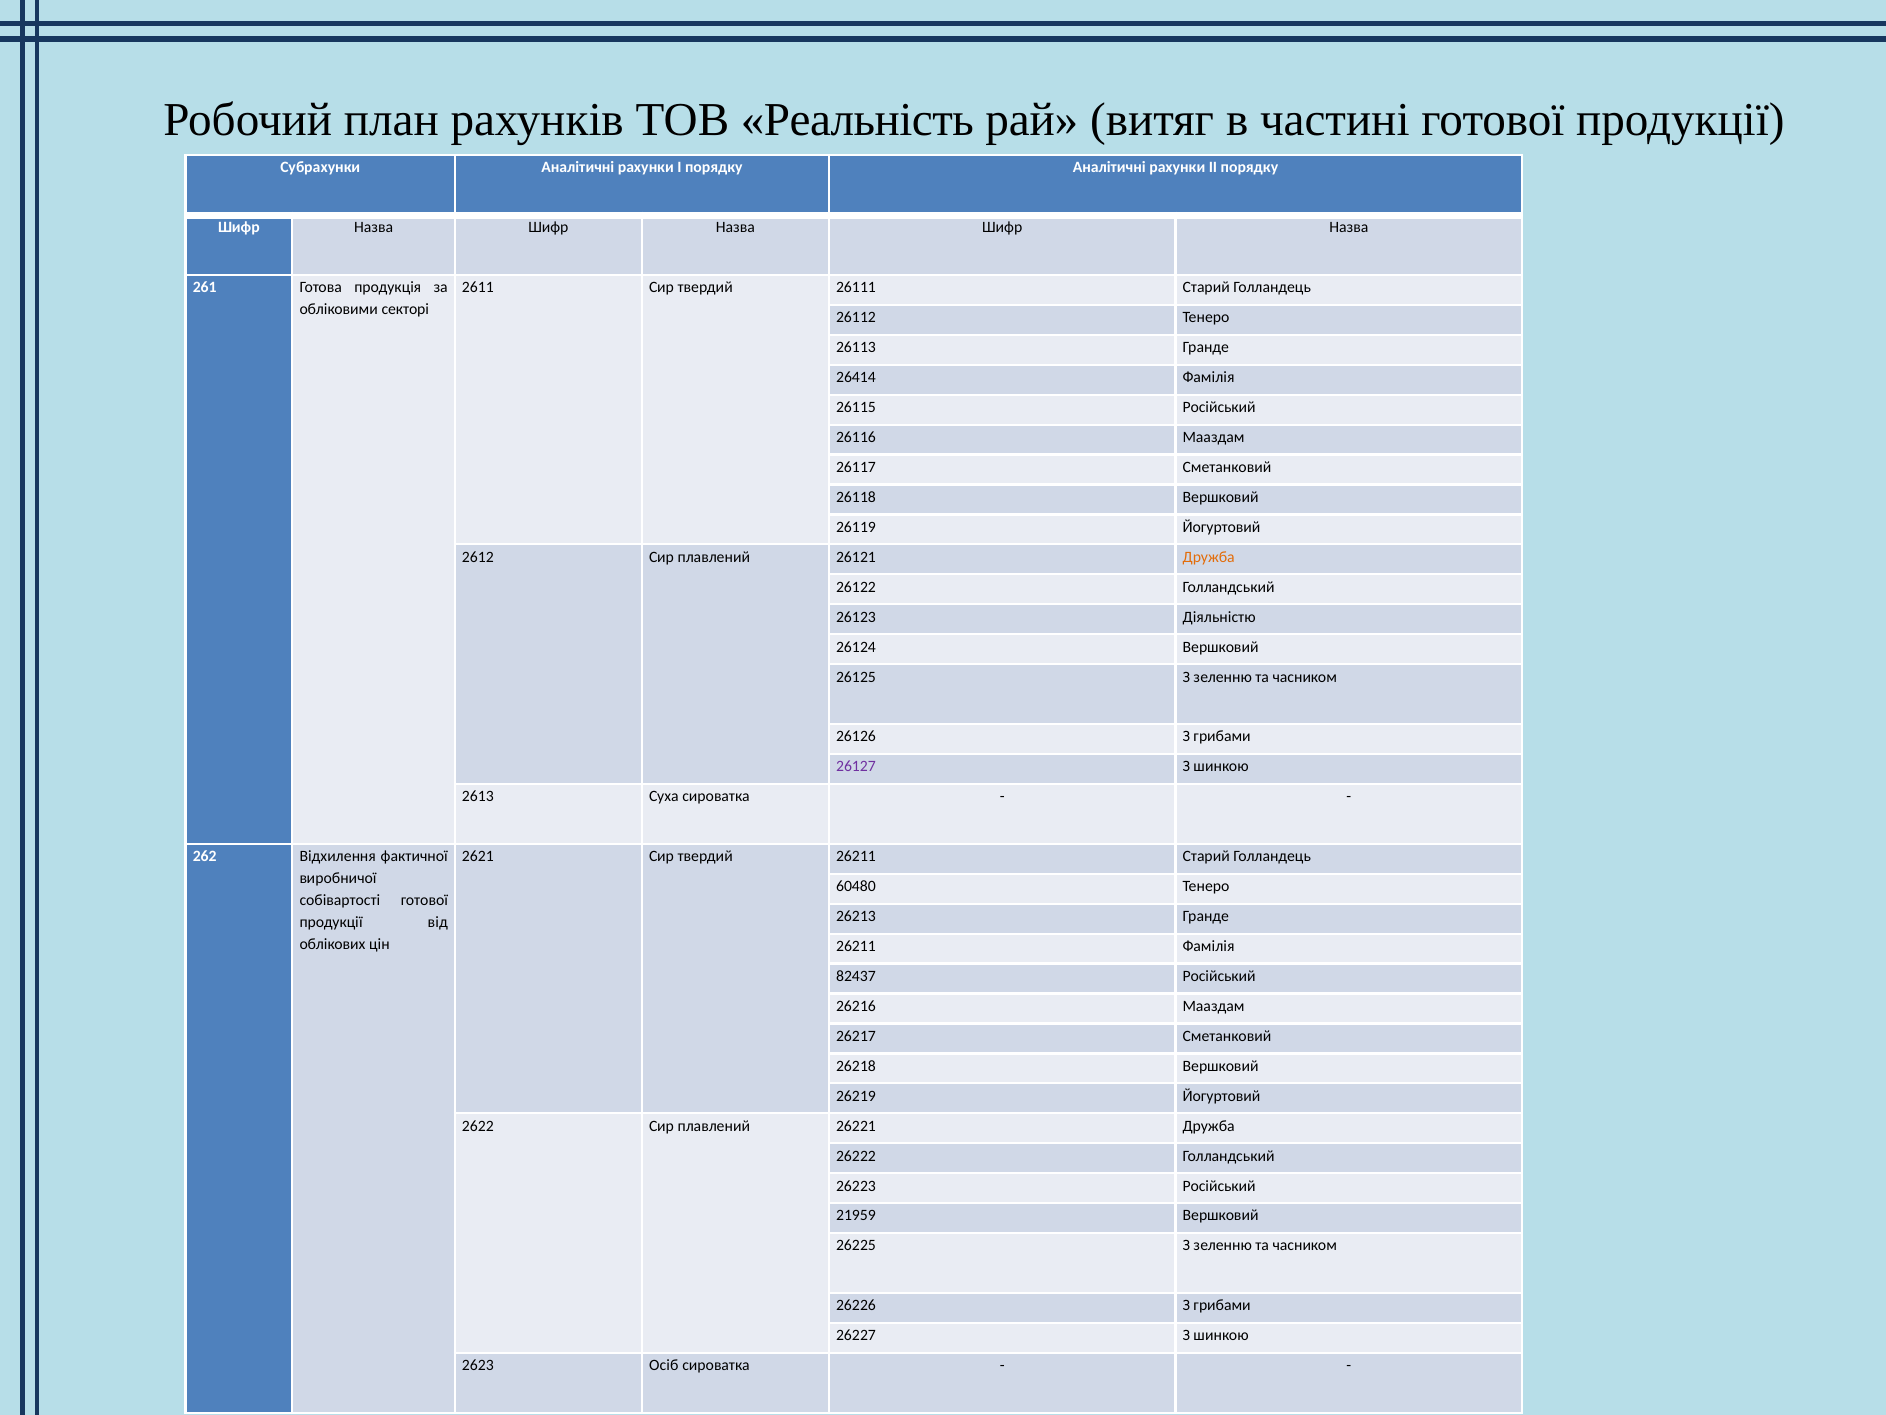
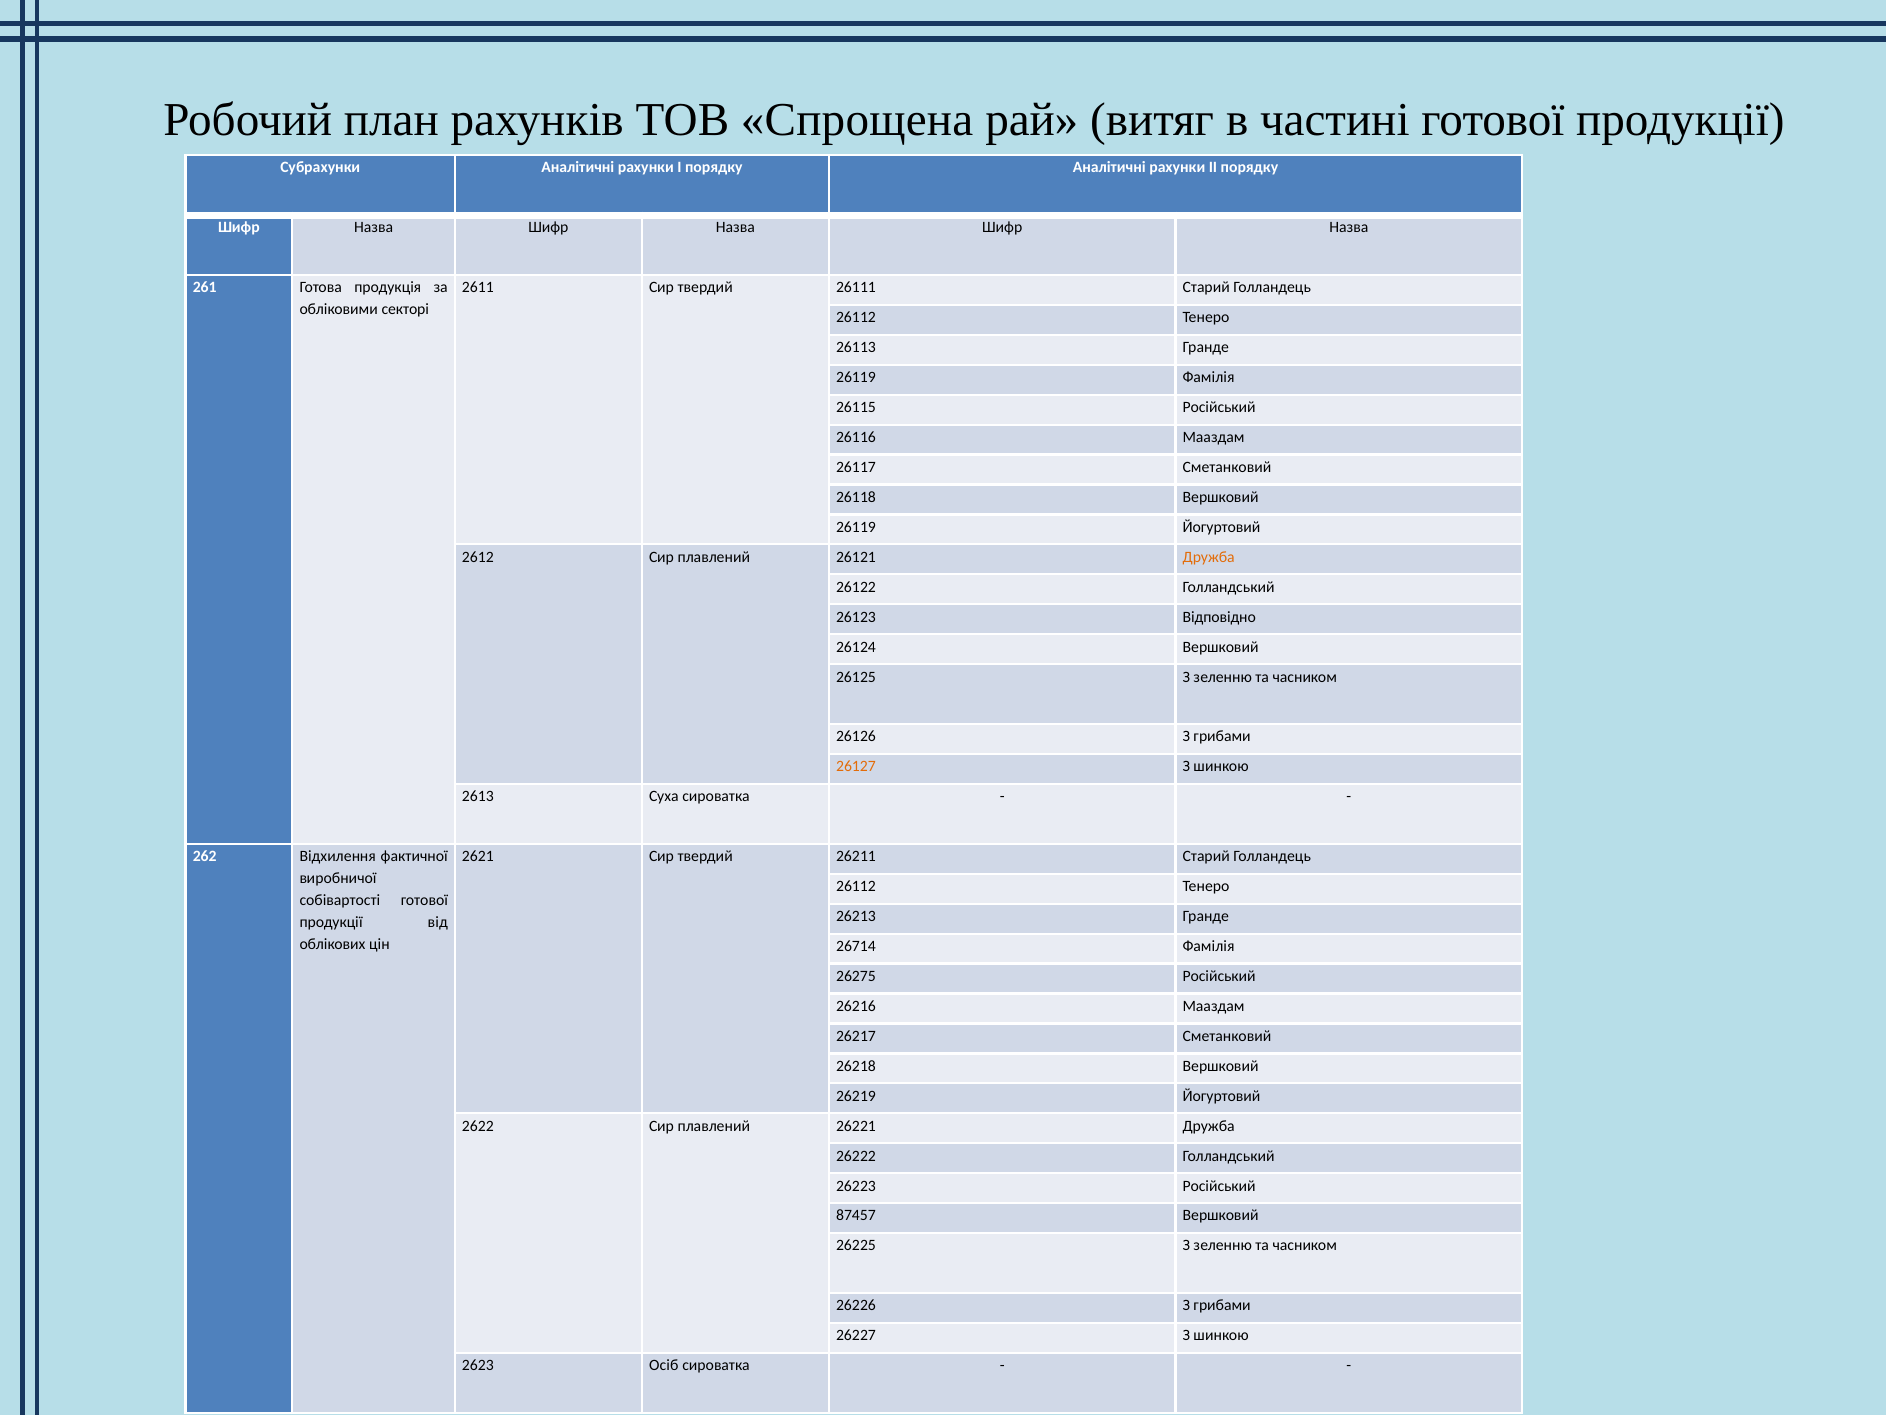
Реальність: Реальність -> Спрощена (857, 120)
26414: 26414 -> 26119 (856, 377)
Діяльністю: Діяльністю -> Відповідно (1219, 617)
26127 colour: purple -> orange (856, 766)
60480: 60480 -> 26112 (856, 886)
26211: 26211 -> 26714 (856, 946)
82437: 82437 -> 26275 (856, 976)
21959: 21959 -> 87457 (856, 1215)
